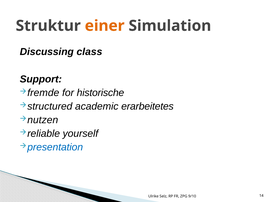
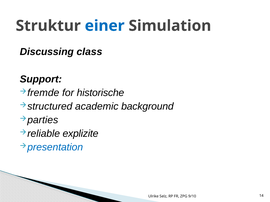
einer colour: orange -> blue (105, 26)
erarbeitetes: erarbeitetes -> background (147, 107)
nutzen: nutzen -> parties (43, 120)
yourself: yourself -> explizite (81, 134)
